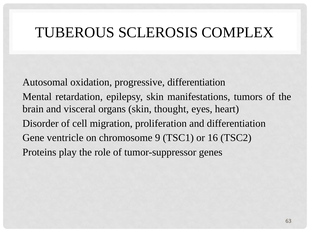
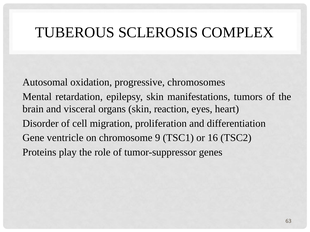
progressive differentiation: differentiation -> chromosomes (196, 82)
thought: thought -> reaction (172, 109)
